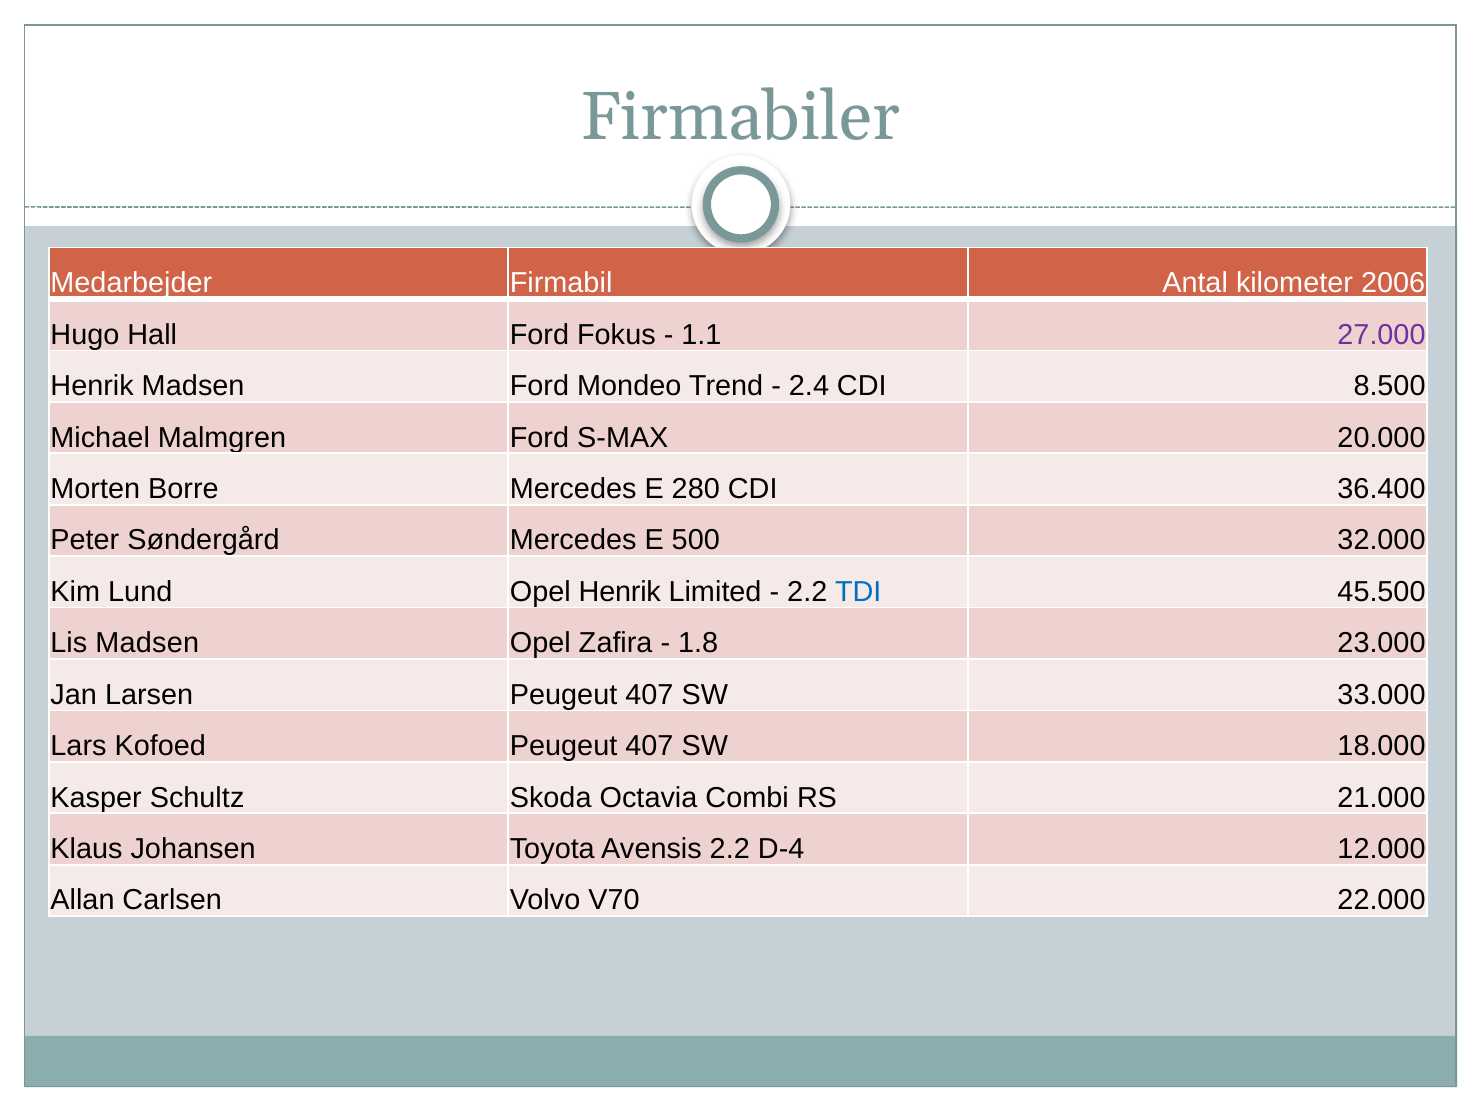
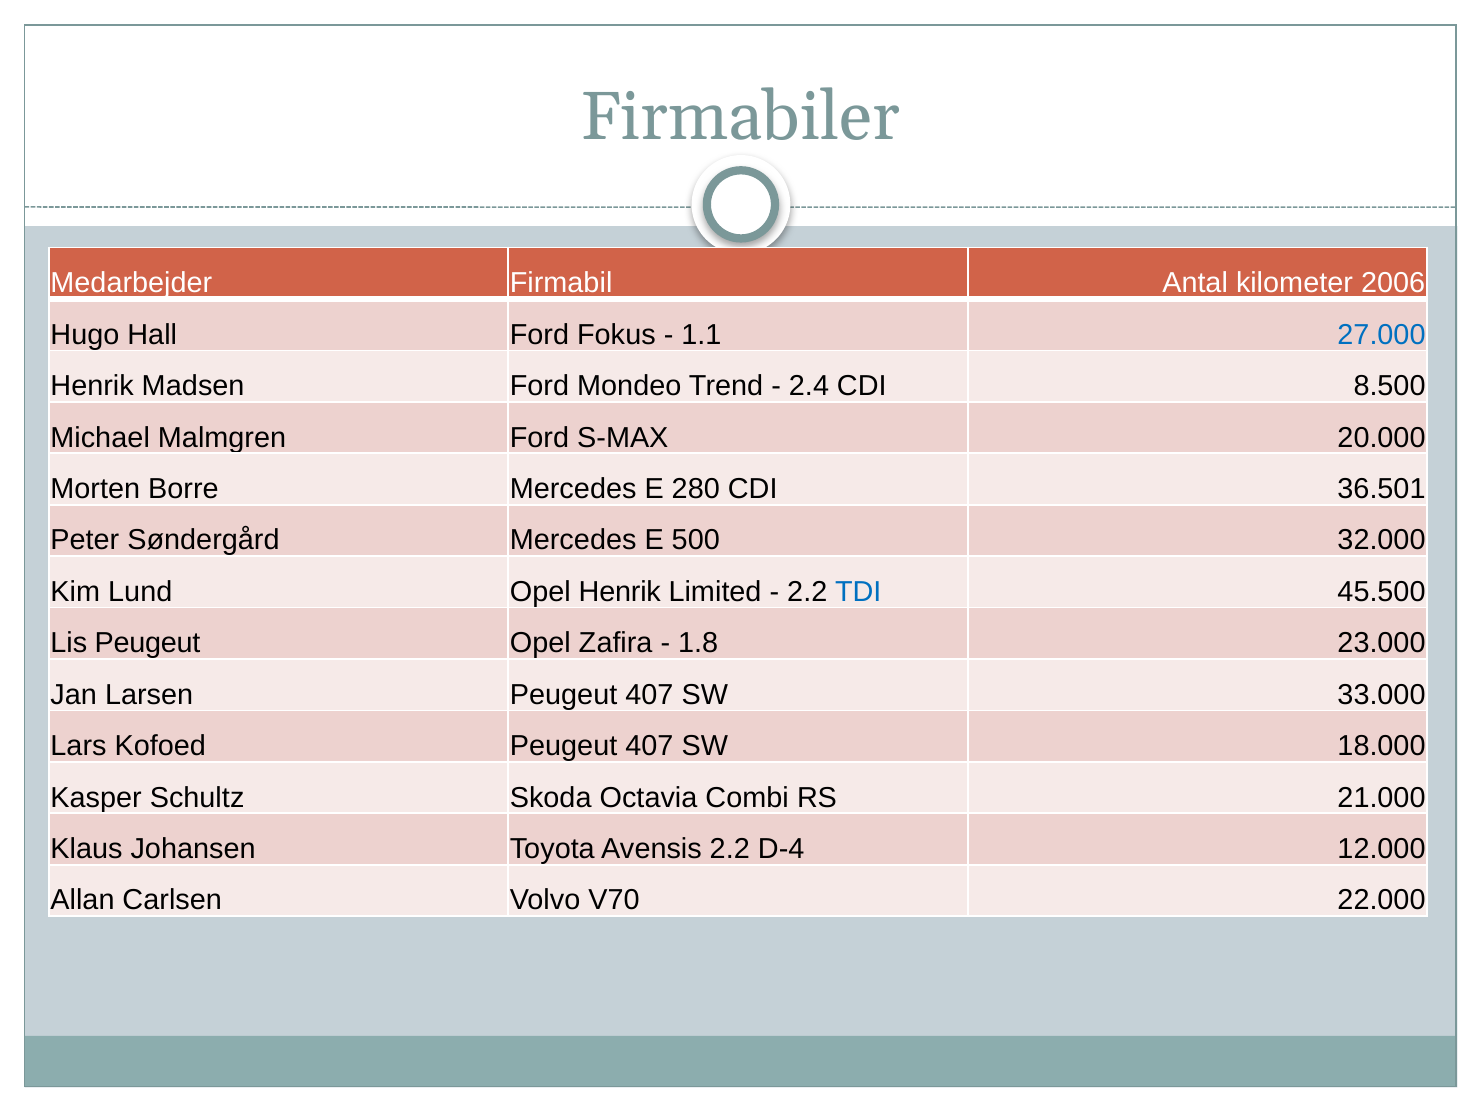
27.000 colour: purple -> blue (1382, 335)
36.400: 36.400 -> 36.501 (1382, 489)
Lis Madsen: Madsen -> Peugeut (148, 643)
